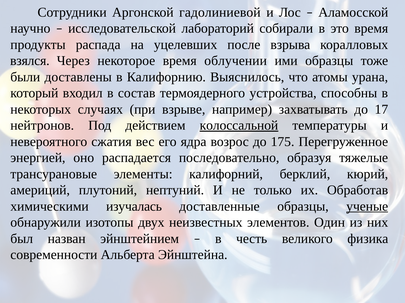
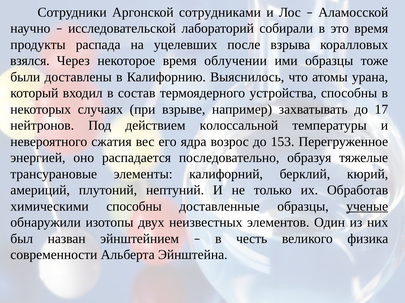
гадолиниевой: гадолиниевой -> сотрудниками (220, 12)
колоссальной underline: present -> none (239, 126)
175: 175 -> 153 (283, 142)
химическими изучалась: изучалась -> способны (134, 207)
